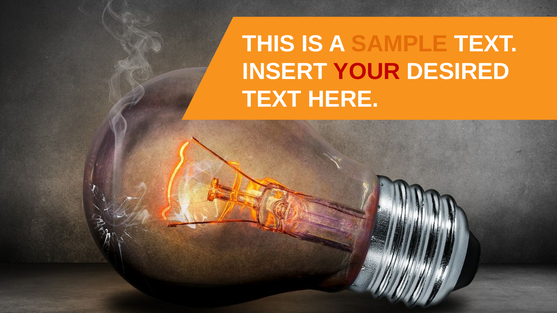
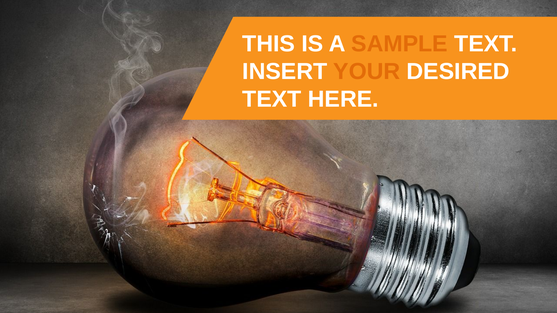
YOUR colour: red -> orange (367, 72)
